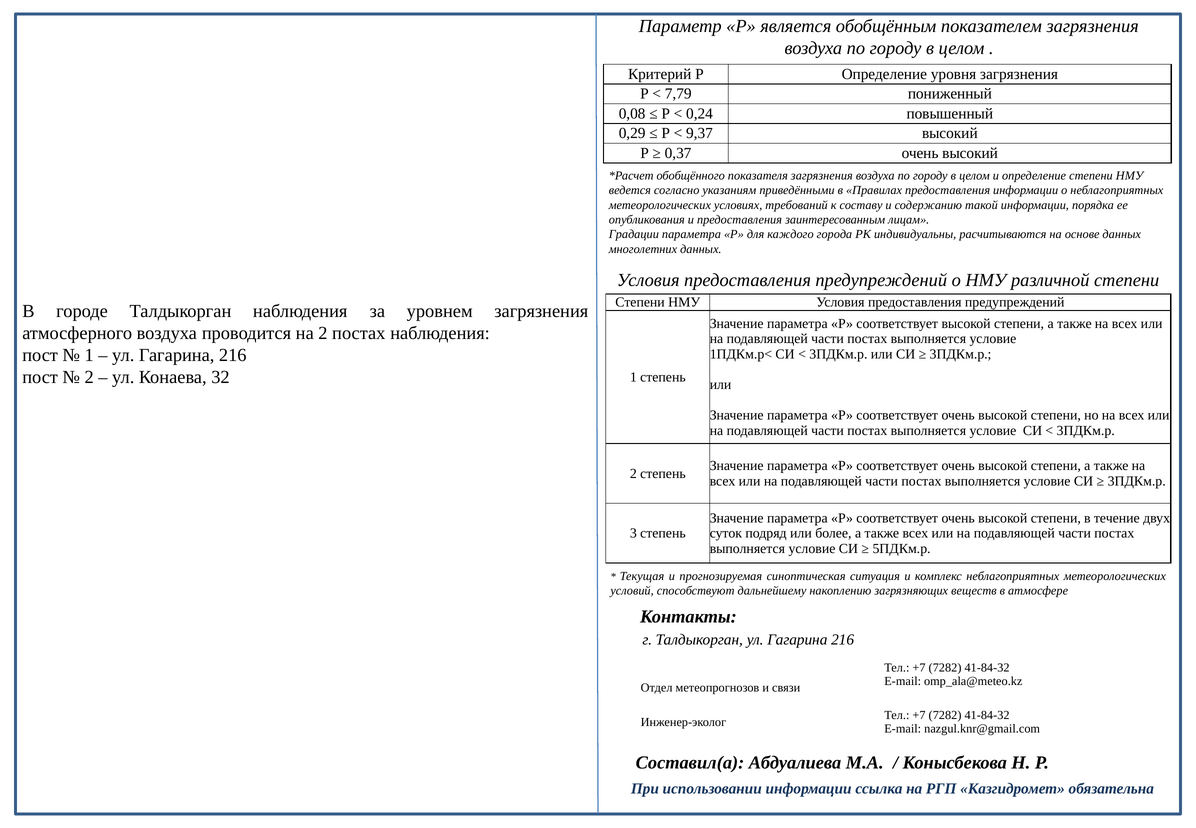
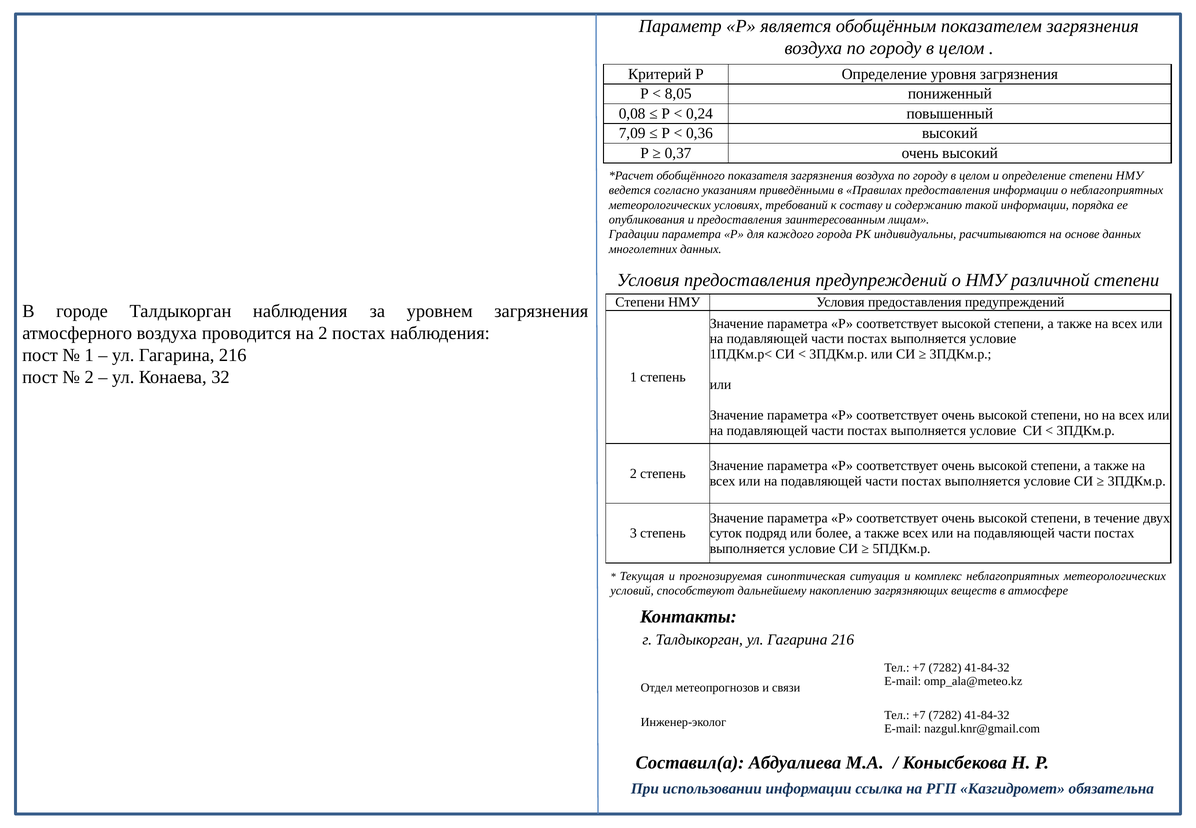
7,79: 7,79 -> 8,05 (678, 94)
0,29: 0,29 -> 7,09 (632, 133)
9,37: 9,37 -> 0,36 (699, 133)
